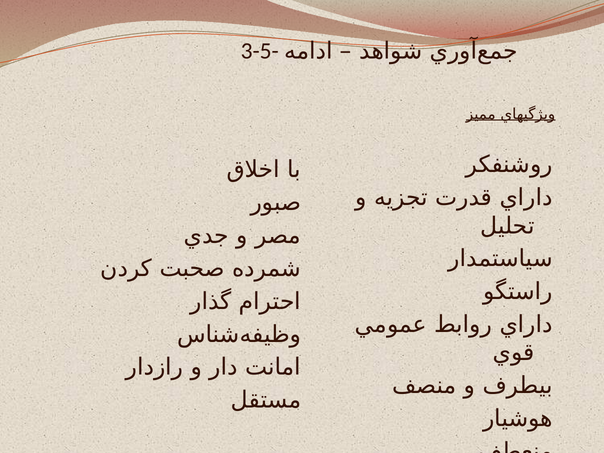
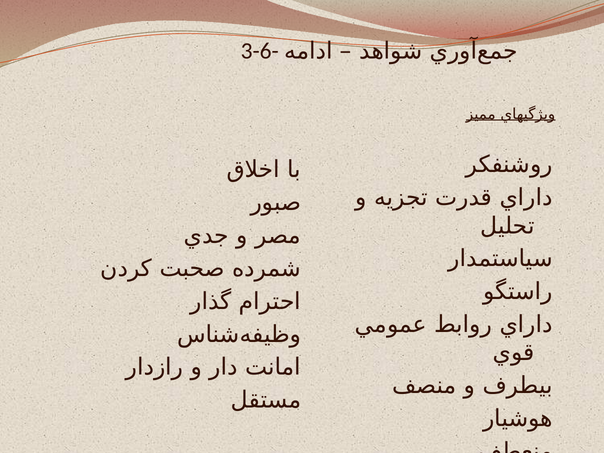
3-5-: 3-5- -> 3-6- (260, 51)
